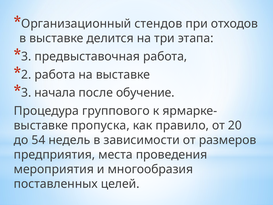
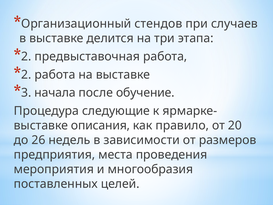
отходов: отходов -> случаев (234, 24)
3: 3 -> 2 (26, 56)
группового: группового -> следующие (116, 111)
пропуска: пропуска -> описания (100, 125)
54: 54 -> 26 (38, 140)
